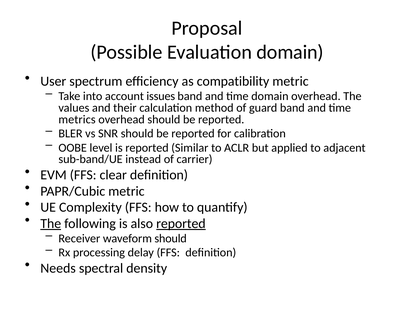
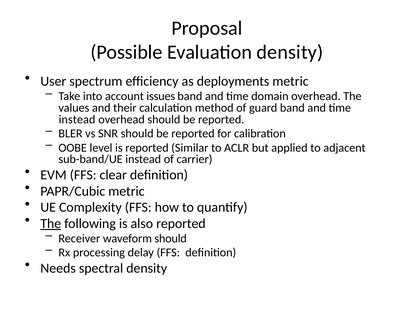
Evaluation domain: domain -> density (290, 52)
compatibility: compatibility -> deployments (233, 81)
metrics: metrics -> instead (77, 119)
reported underline: present -> none (181, 223)
